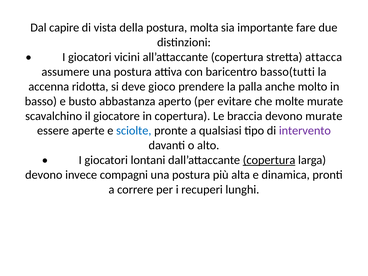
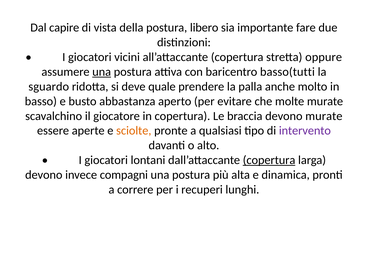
molta: molta -> libero (204, 28)
attacca: attacca -> oppure (324, 57)
una underline: none -> present (102, 72)
accenna: accenna -> sguardo (49, 87)
gioco: gioco -> quale (162, 87)
sciolte colour: blue -> orange (134, 131)
